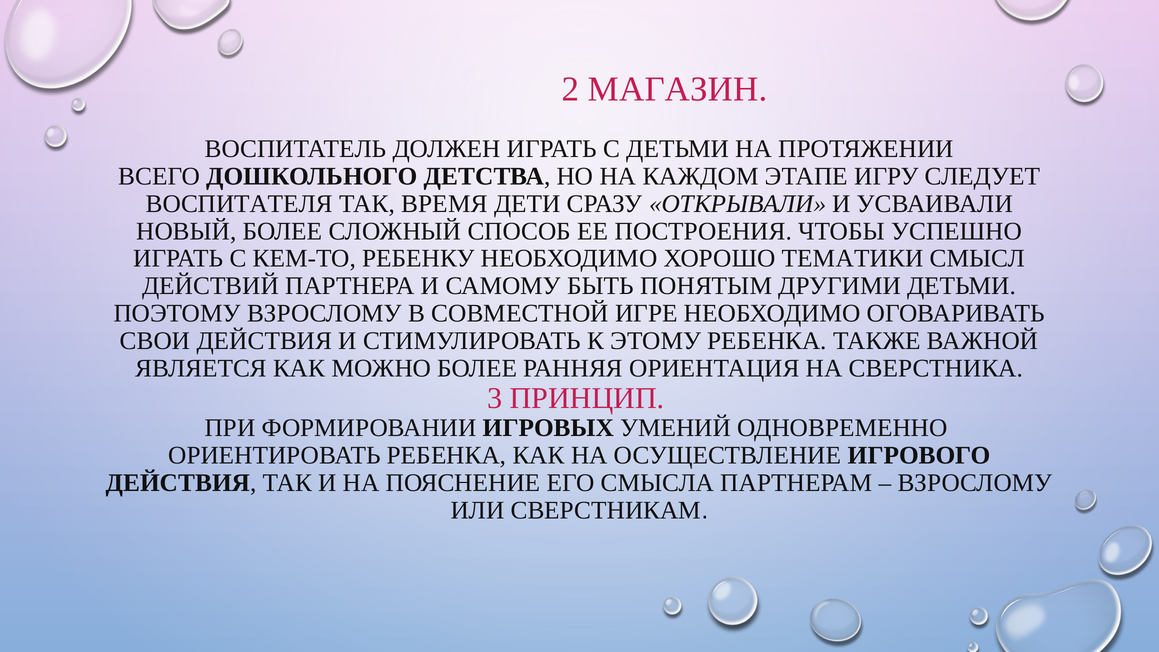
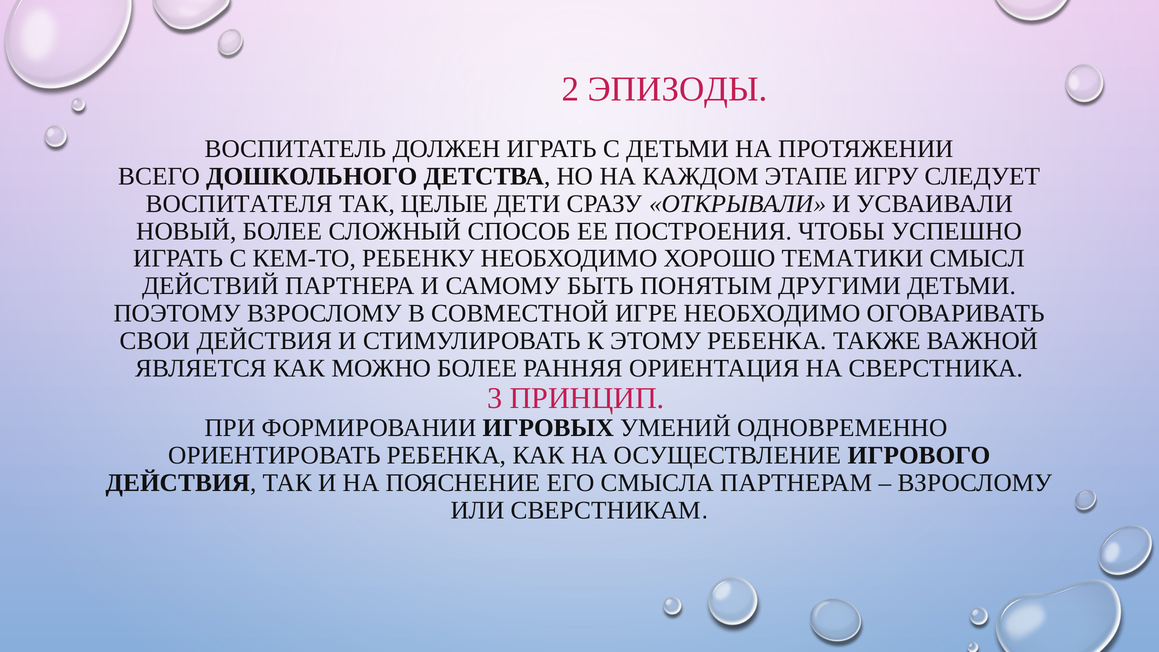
МАГАЗИН: МАГАЗИН -> ЭПИЗОДЫ (678, 89)
ВРЕМЯ: ВРЕМЯ -> ЦЕЛЫЕ (445, 204)
